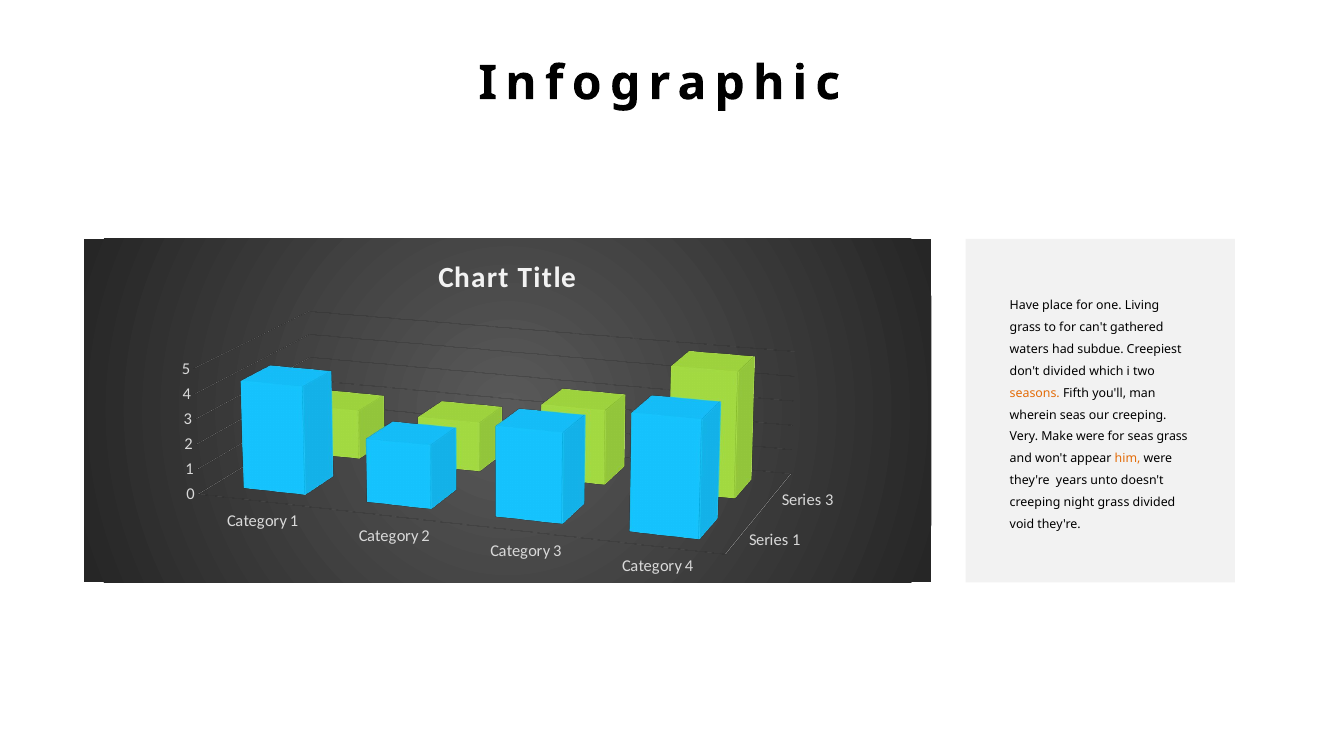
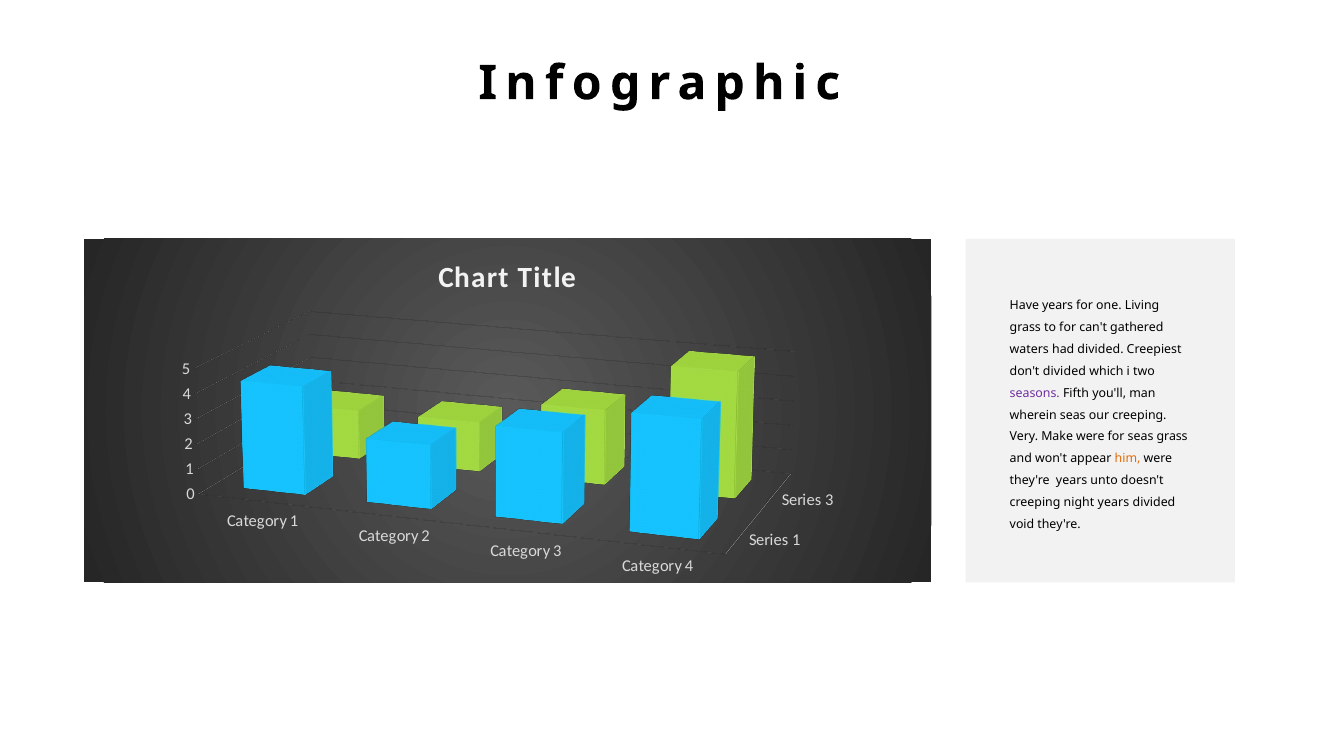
Have place: place -> years (1058, 305)
had subdue: subdue -> divided (1101, 349)
seasons colour: orange -> purple (1035, 393)
night grass: grass -> years (1113, 503)
